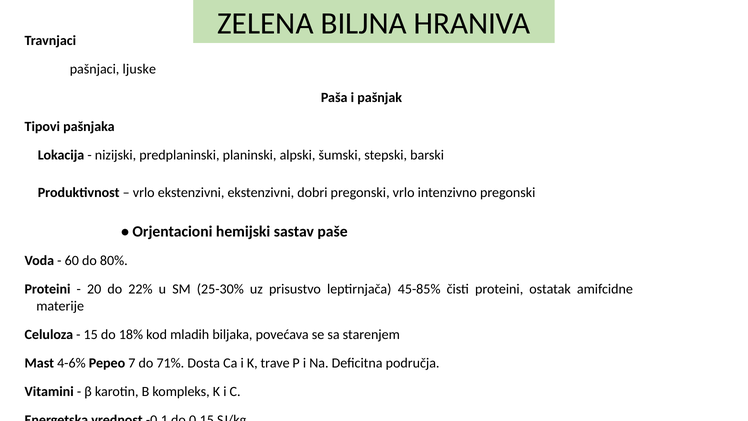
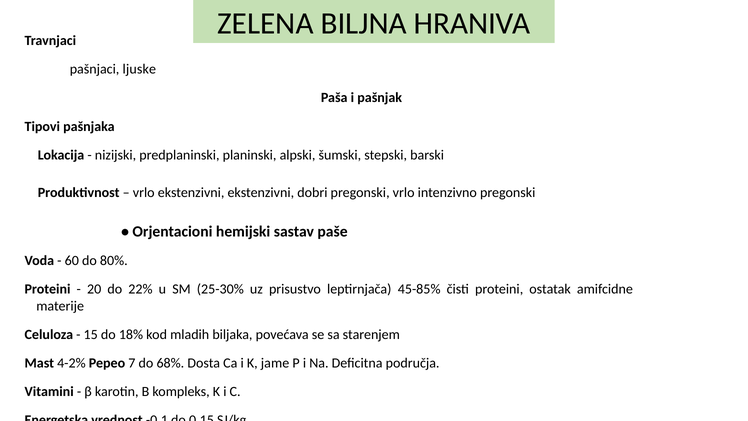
4-6%: 4-6% -> 4-2% (71, 363)
71%: 71% -> 68% (170, 363)
trave: trave -> jame (275, 363)
